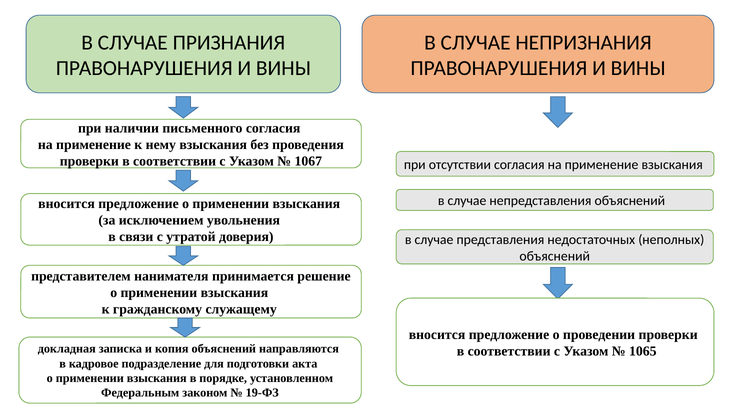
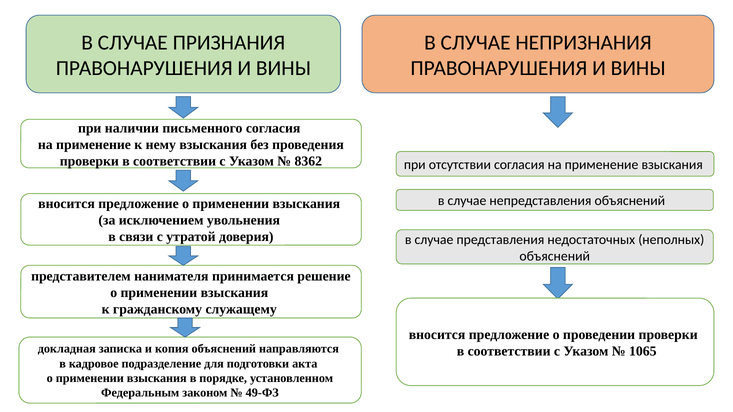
1067: 1067 -> 8362 (308, 161)
19-ФЗ: 19-ФЗ -> 49-ФЗ (262, 393)
